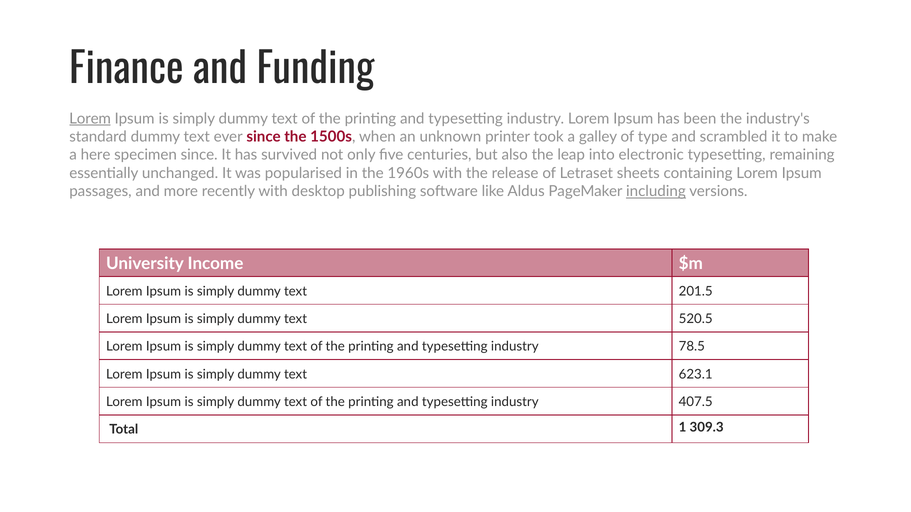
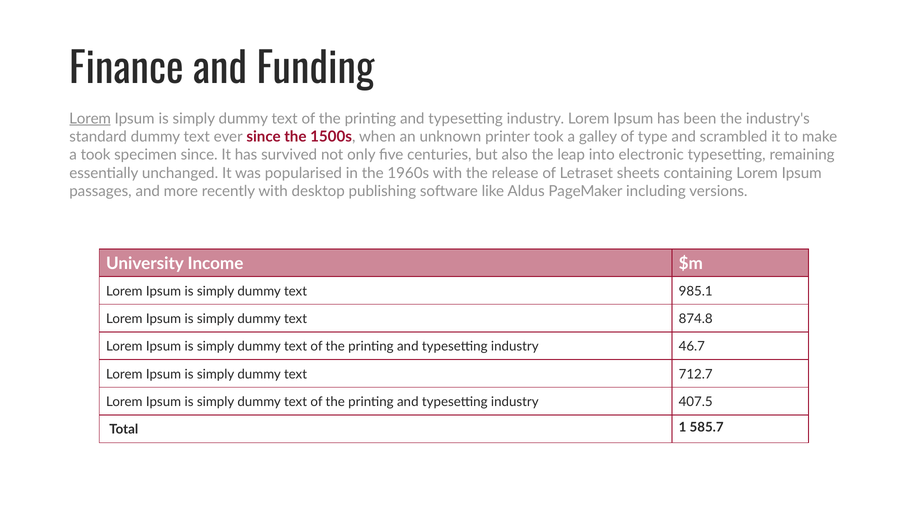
a here: here -> took (96, 155)
including underline: present -> none (656, 191)
201.5: 201.5 -> 985.1 (696, 291)
520.5: 520.5 -> 874.8 (696, 319)
78.5: 78.5 -> 46.7 (692, 347)
623.1: 623.1 -> 712.7 (696, 375)
309.3: 309.3 -> 585.7 (707, 427)
